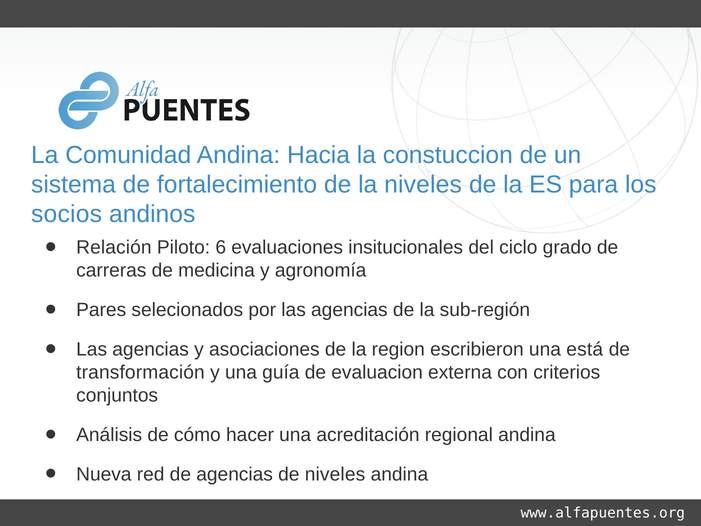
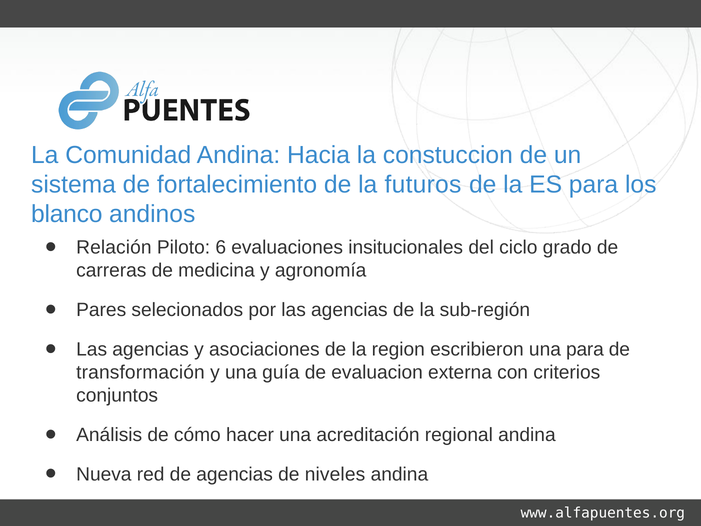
la niveles: niveles -> futuros (423, 184)
socios: socios -> blanco (67, 214)
una está: está -> para (585, 349)
